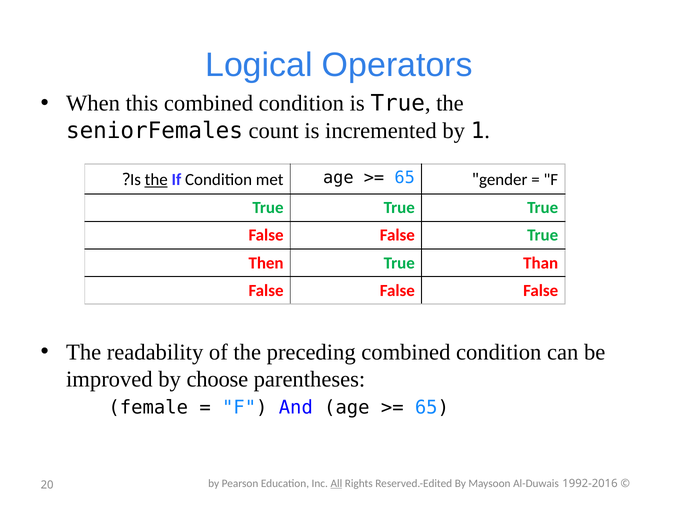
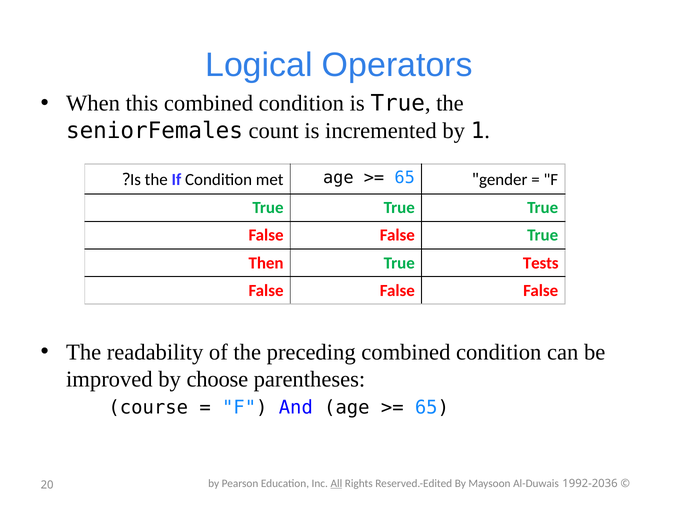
the underline: present -> none (156, 180)
Than: Than -> Tests (541, 263)
female: female -> course (148, 407)
1992-2016: 1992-2016 -> 1992-2036 (590, 483)
